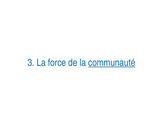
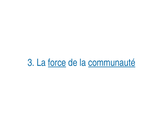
force underline: none -> present (57, 62)
